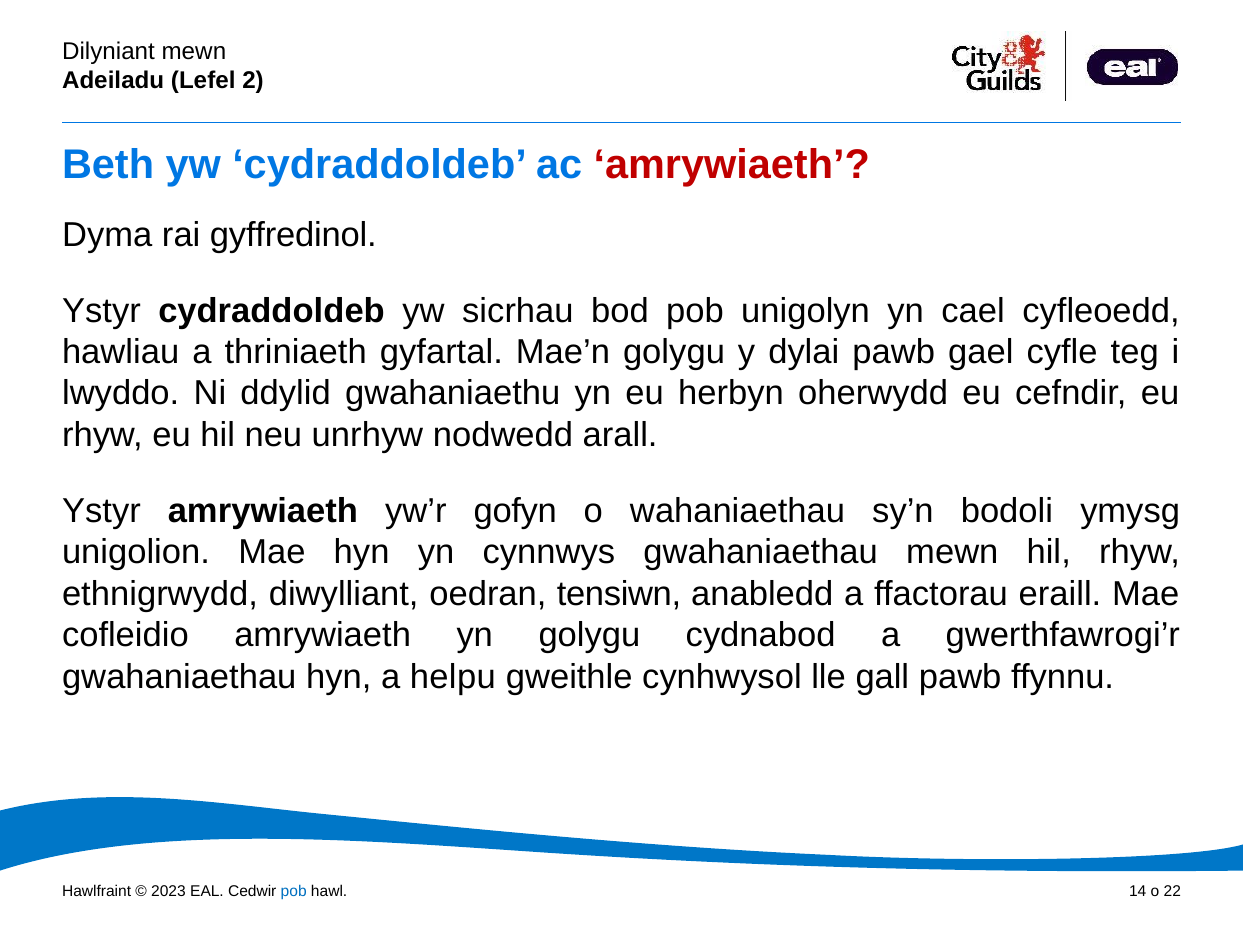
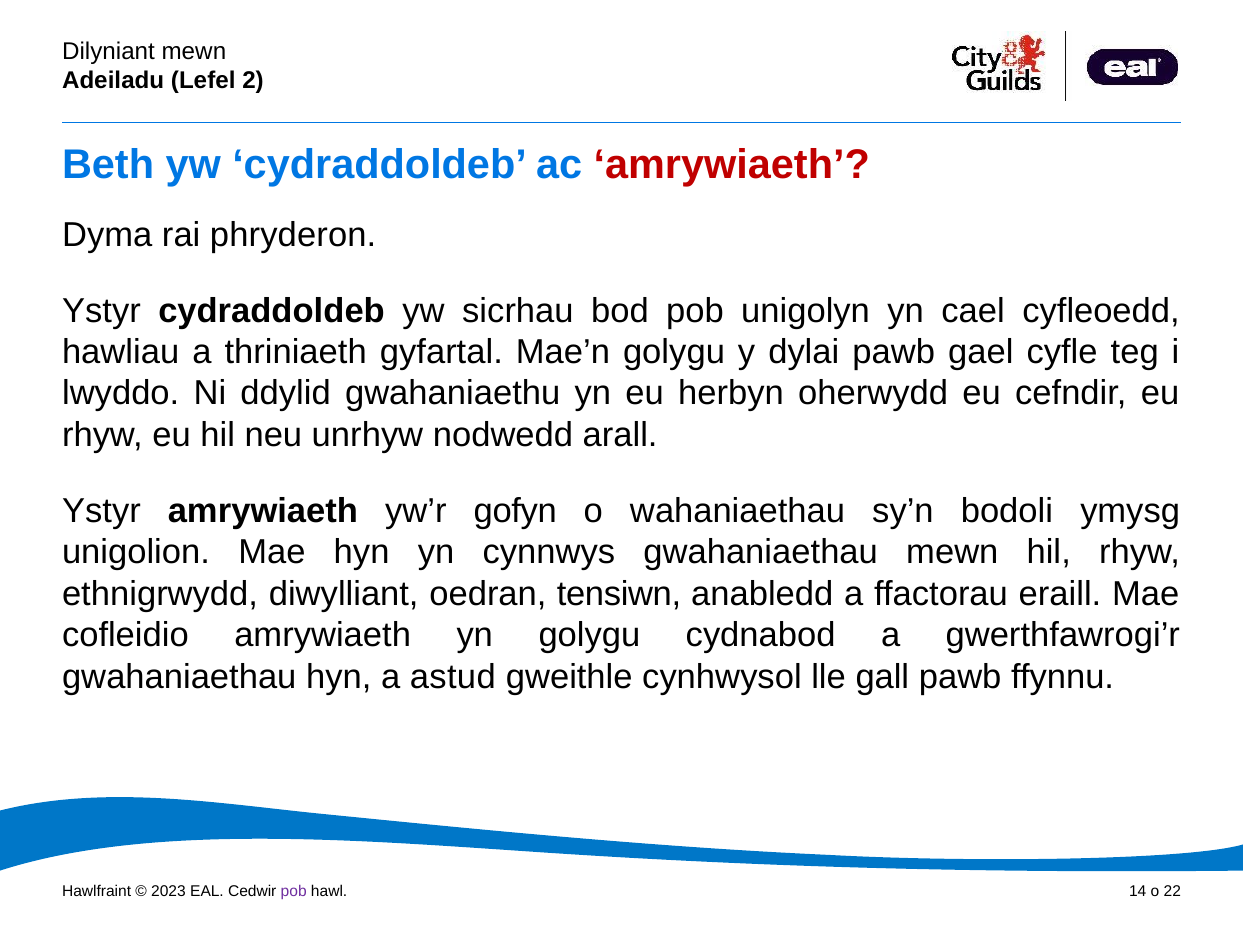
gyffredinol: gyffredinol -> phryderon (293, 235)
helpu: helpu -> astud (453, 677)
pob colour: blue -> purple (294, 891)
